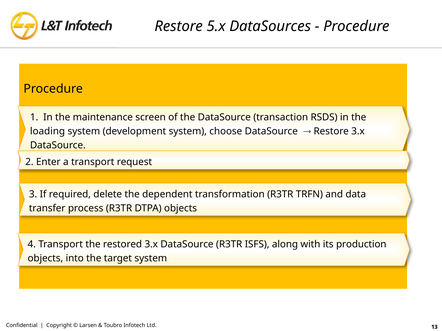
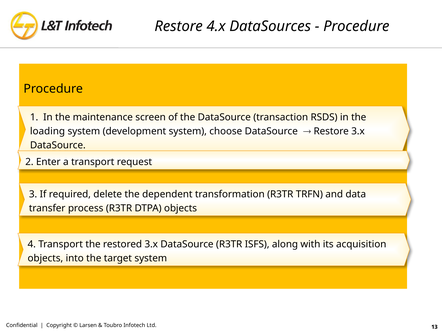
5.x: 5.x -> 4.x (216, 26)
production: production -> acquisition (361, 245)
